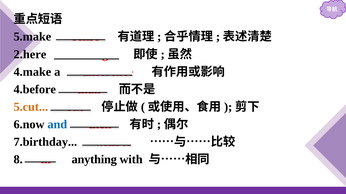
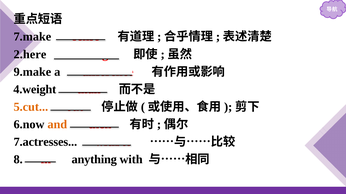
5.make: 5.make -> 7.make (32, 37)
4.make: 4.make -> 9.make (32, 72)
4.before: 4.before -> 4.weight (35, 90)
and colour: blue -> orange (57, 125)
7.birthday: 7.birthday -> 7.actresses (45, 142)
